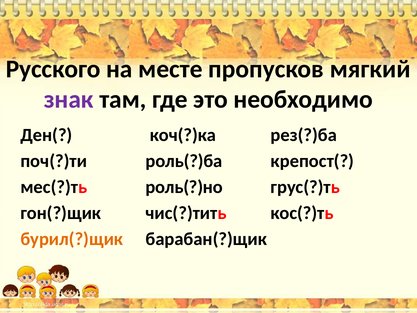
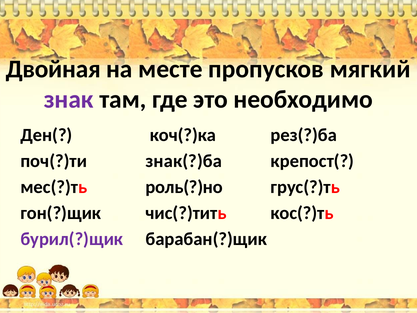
Русского: Русского -> Двойная (53, 69)
роль(?)ба: роль(?)ба -> знак(?)ба (184, 161)
бурил(?)щик colour: orange -> purple (72, 239)
